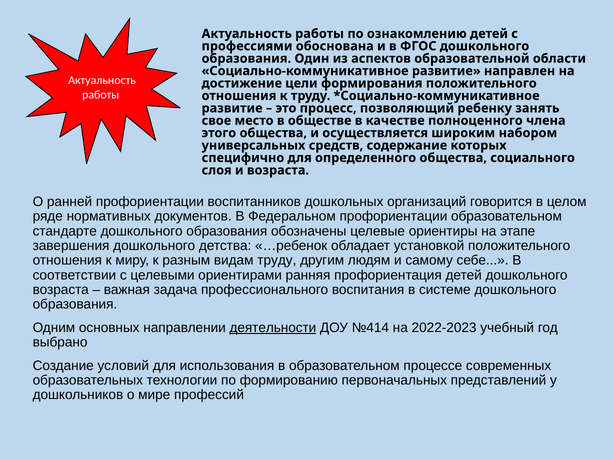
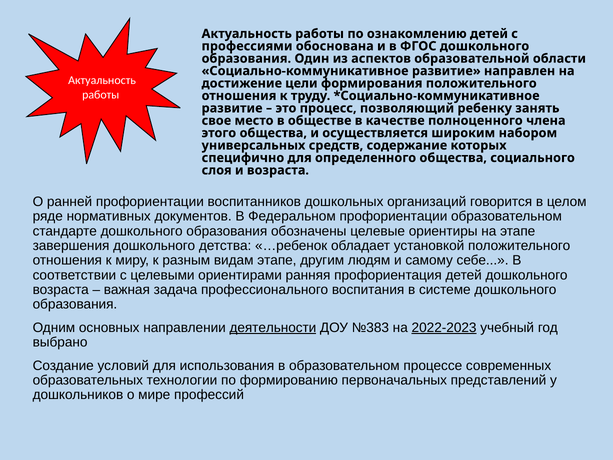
видам труду: труду -> этапе (277, 260)
№414: №414 -> №383 (370, 327)
2022-2023 underline: none -> present (444, 327)
